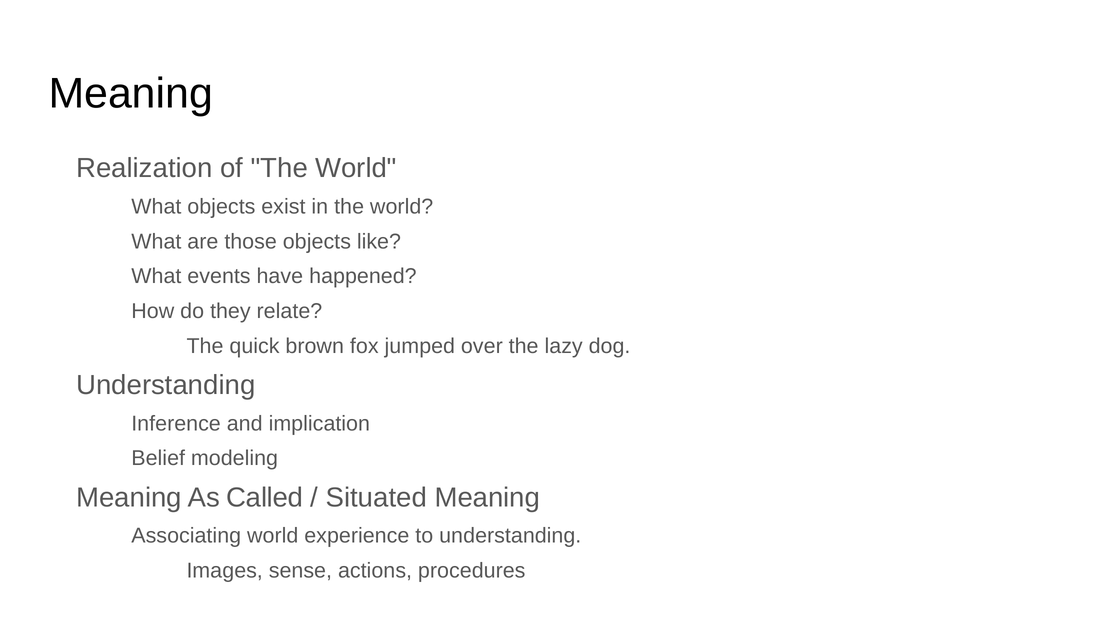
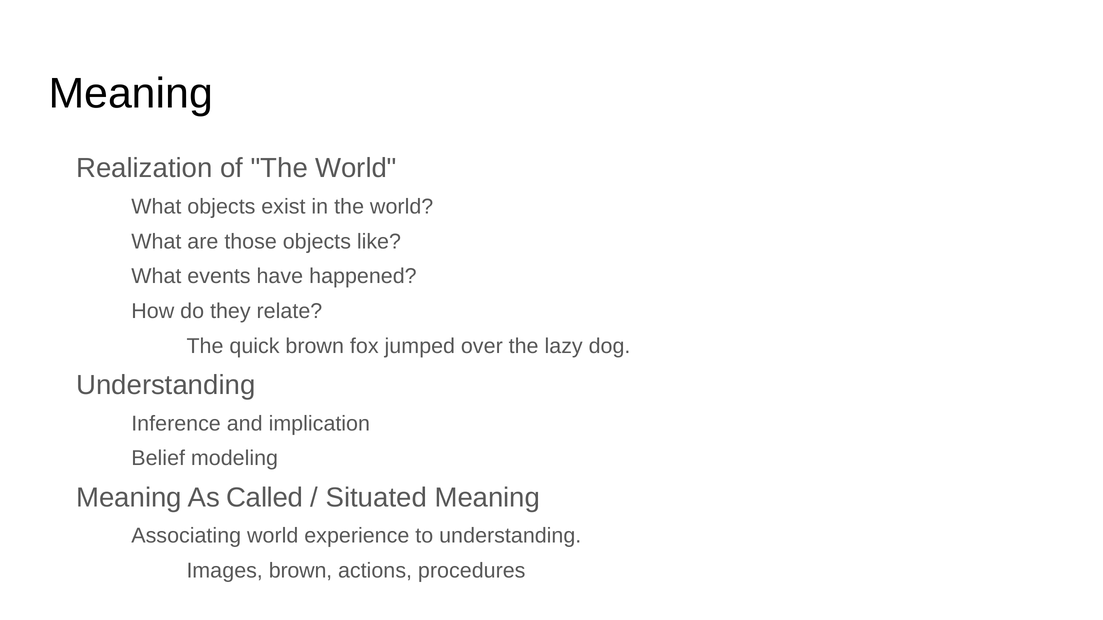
Images sense: sense -> brown (300, 571)
